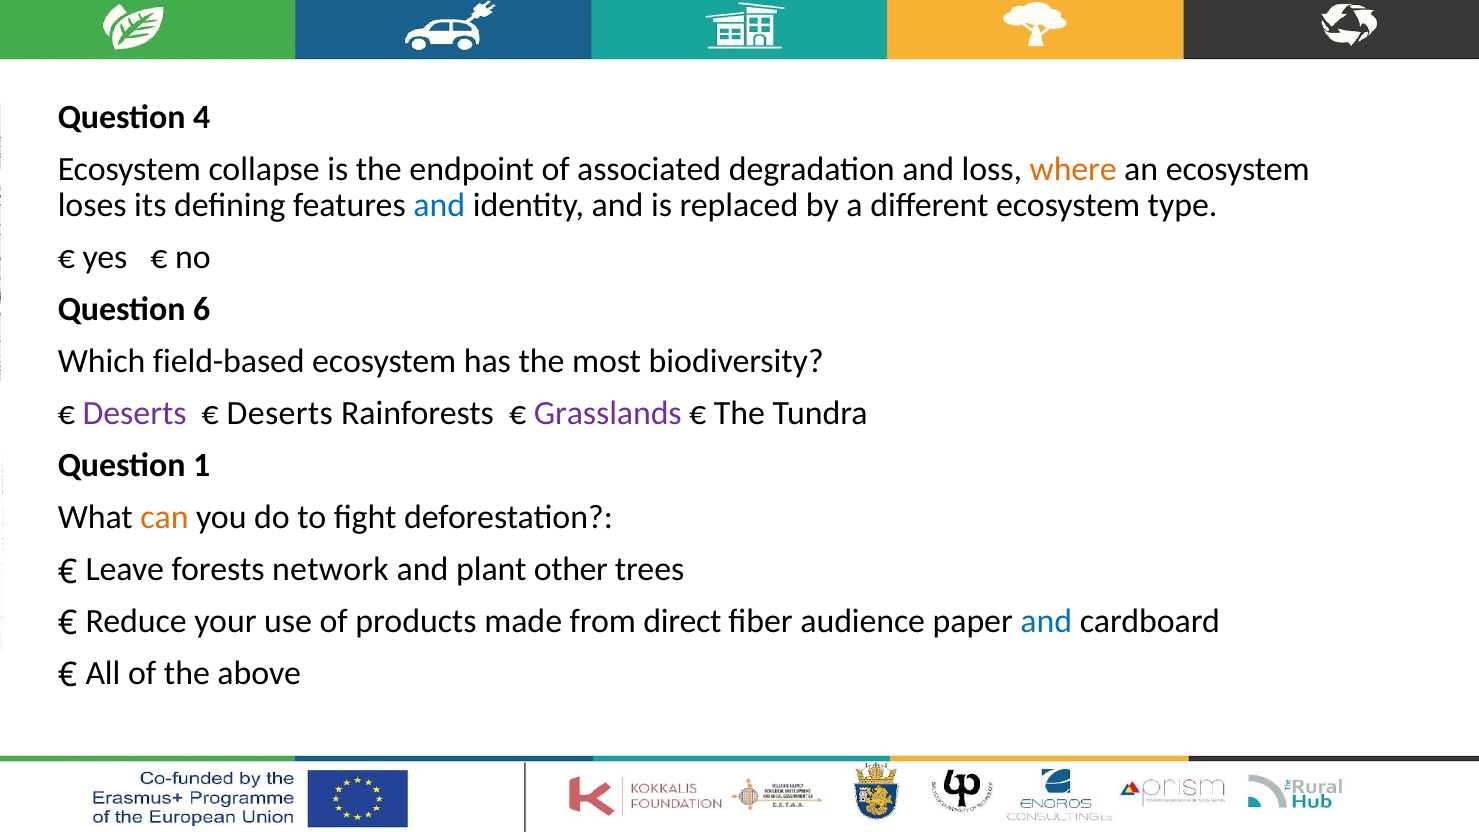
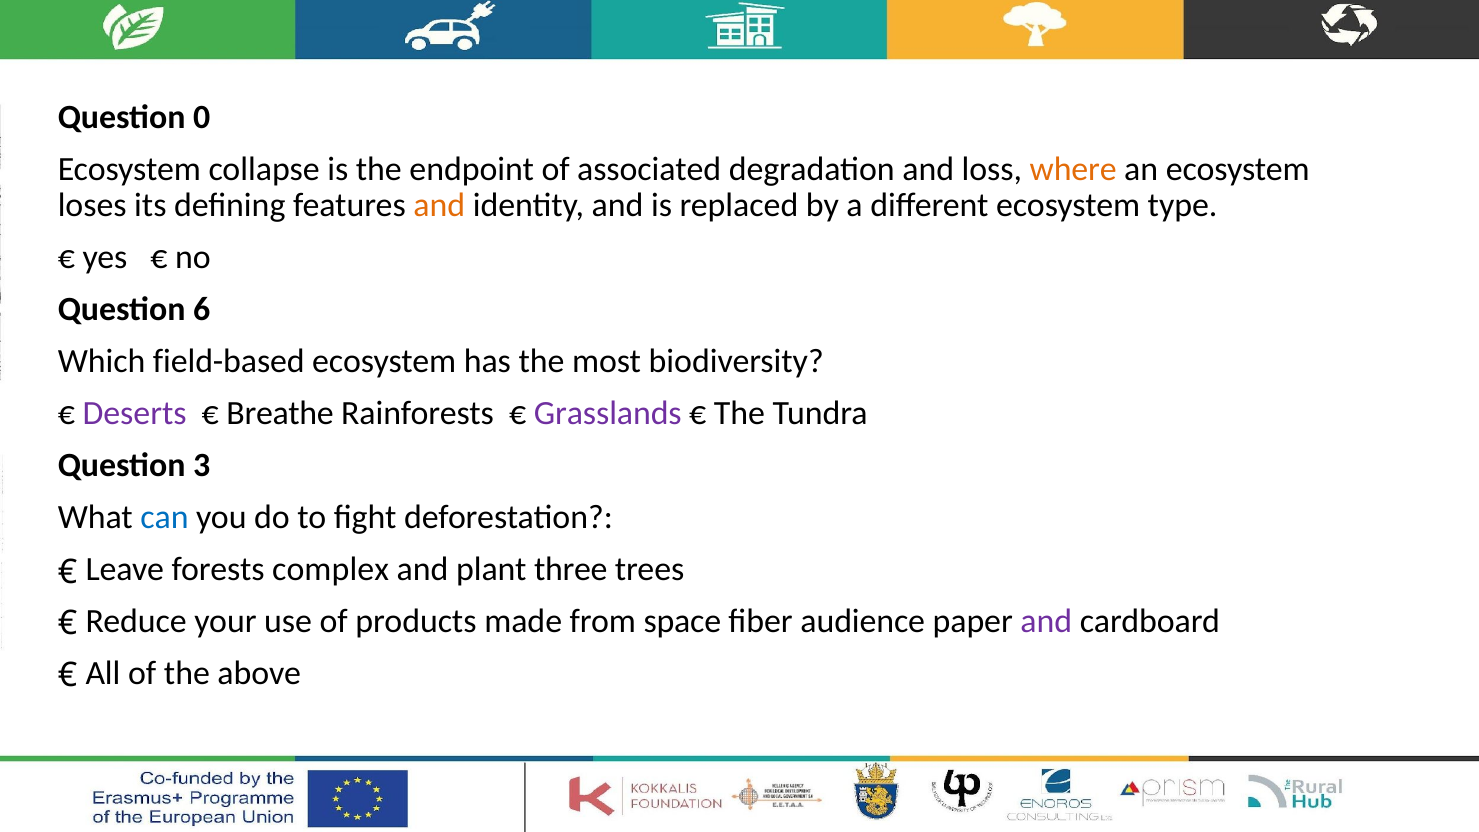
4: 4 -> 0 (202, 117)
and colour: blue -> orange (439, 206)
Deserts: Deserts -> Breathe (280, 414)
1: 1 -> 3 (202, 466)
can colour: orange -> blue (165, 517)
network: network -> complex (331, 569)
other: other -> three (571, 569)
direct: direct -> space (682, 621)
and colour: blue -> purple (1046, 621)
